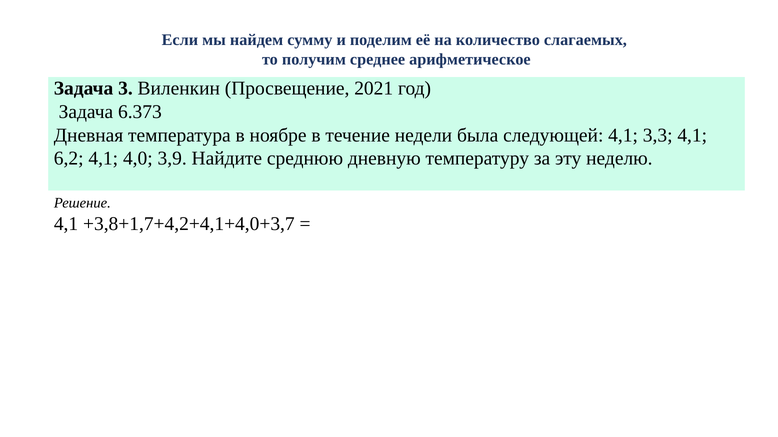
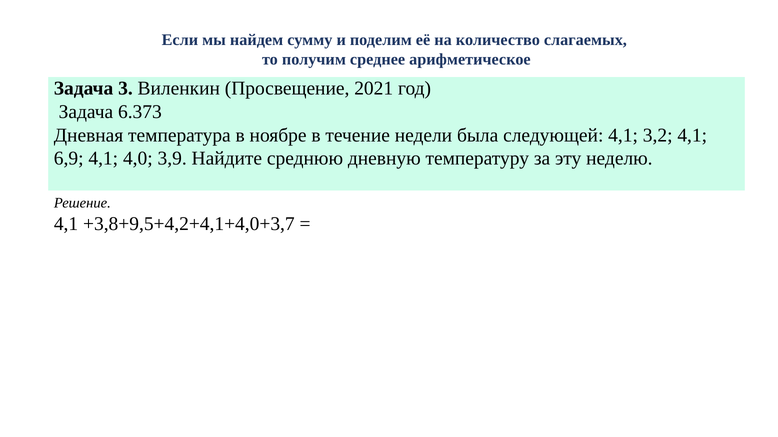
3,3: 3,3 -> 3,2 (658, 135)
6,2: 6,2 -> 6,9 (69, 159)
+3,8+1,7+4,2+4,1+4,0+3,7: +3,8+1,7+4,2+4,1+4,0+3,7 -> +3,8+9,5+4,2+4,1+4,0+3,7 (189, 224)
